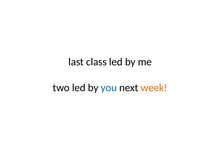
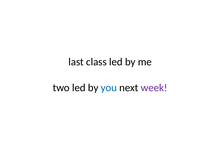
week colour: orange -> purple (154, 88)
